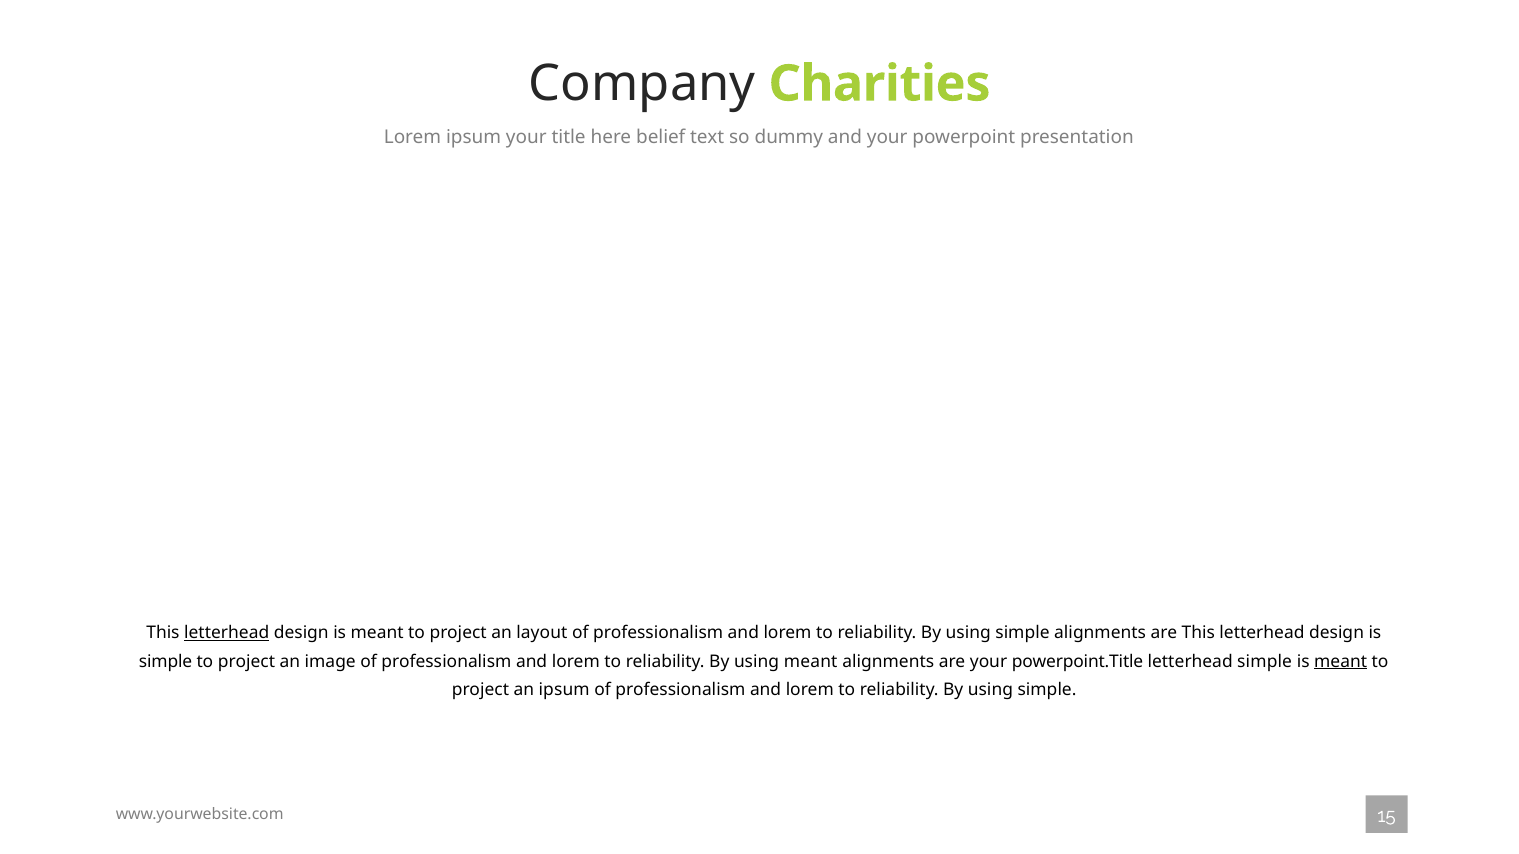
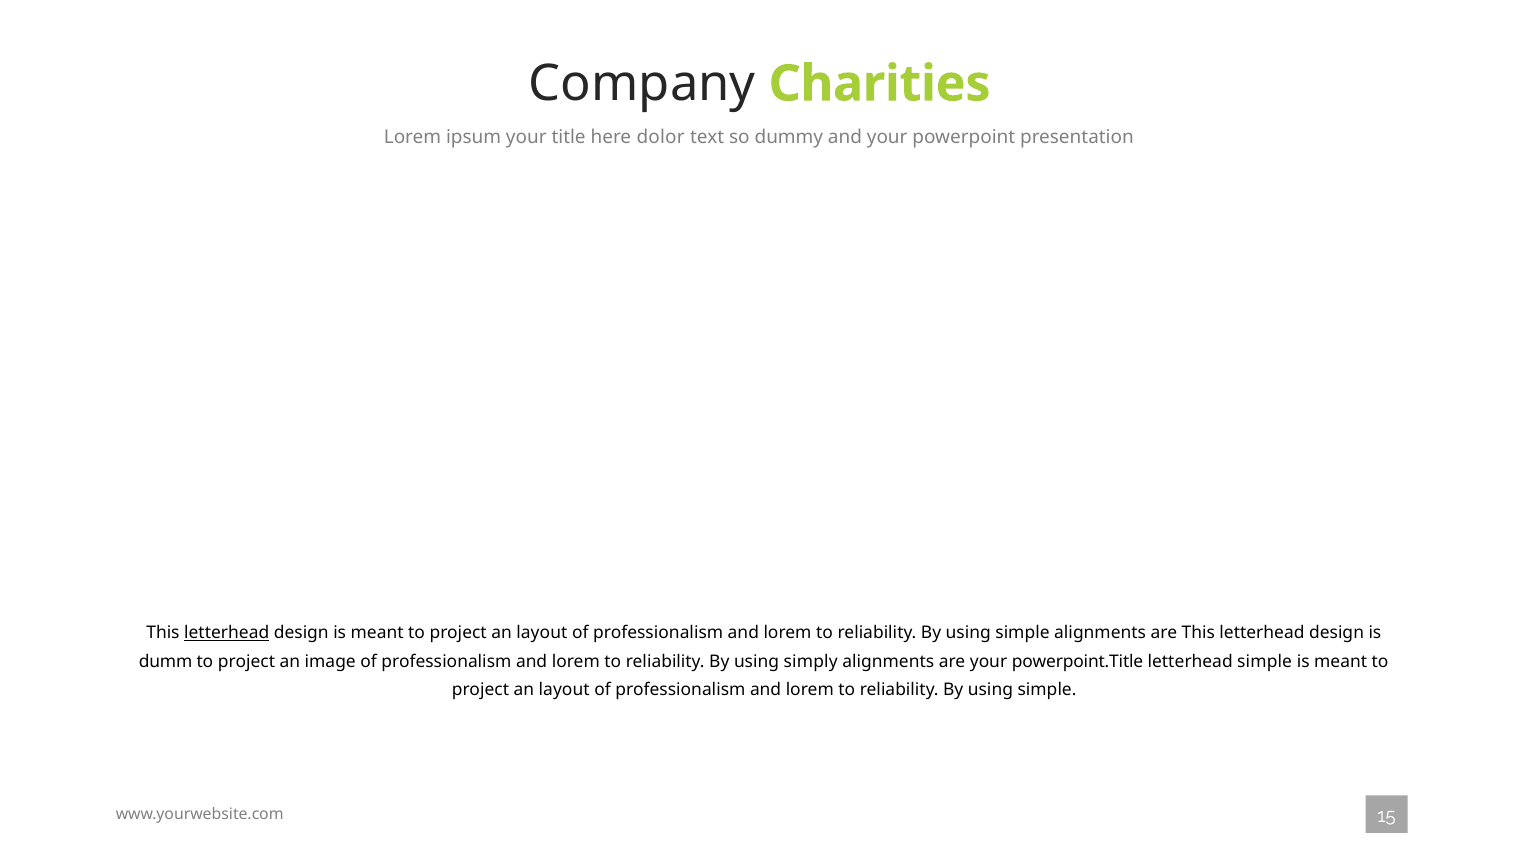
belief: belief -> dolor (661, 138)
simple: simple -> dumm (166, 662)
using meant: meant -> simply (811, 662)
meant underline: present -> none (1341, 662)
ipsum: ipsum -> layout (564, 690)
